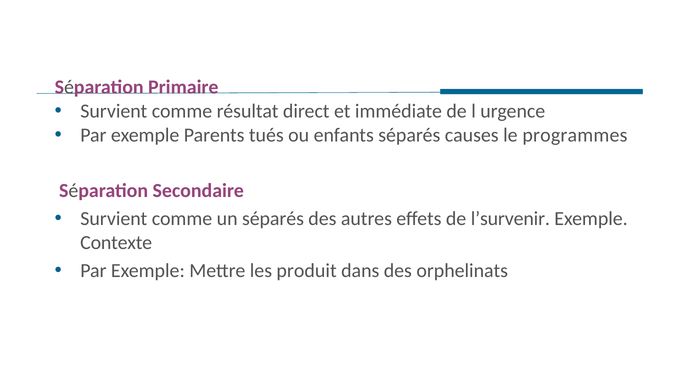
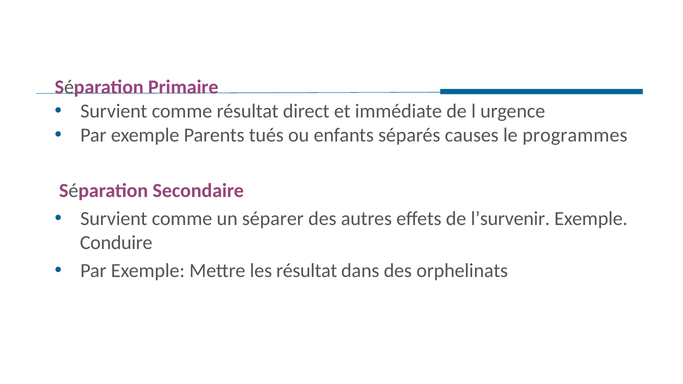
un séparés: séparés -> séparer (273, 219)
Contexte: Contexte -> Conduire (116, 243)
les produit: produit -> résultat (307, 271)
